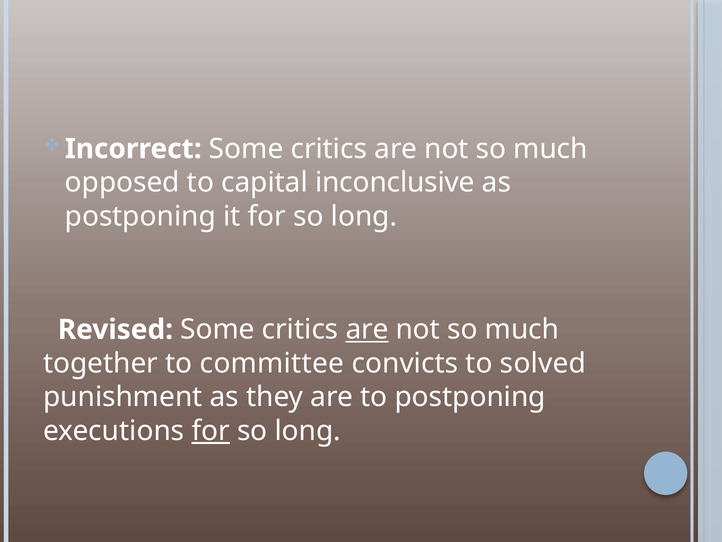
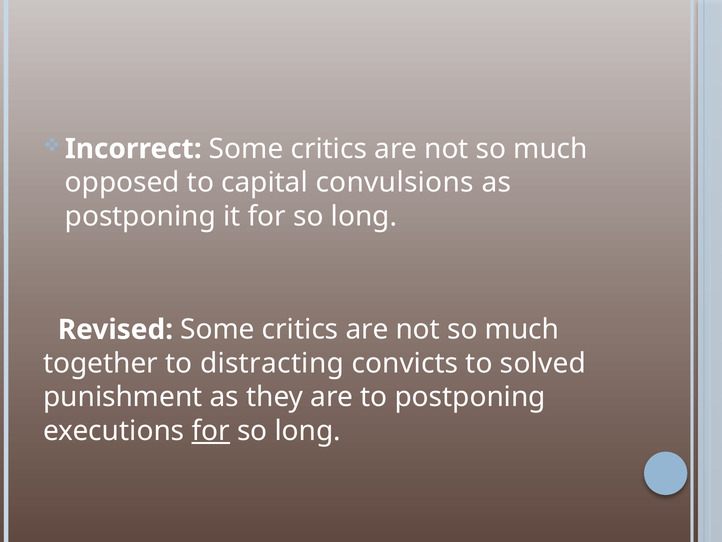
inconclusive: inconclusive -> convulsions (395, 182)
are underline: present -> none (367, 329)
committee: committee -> distracting (272, 363)
